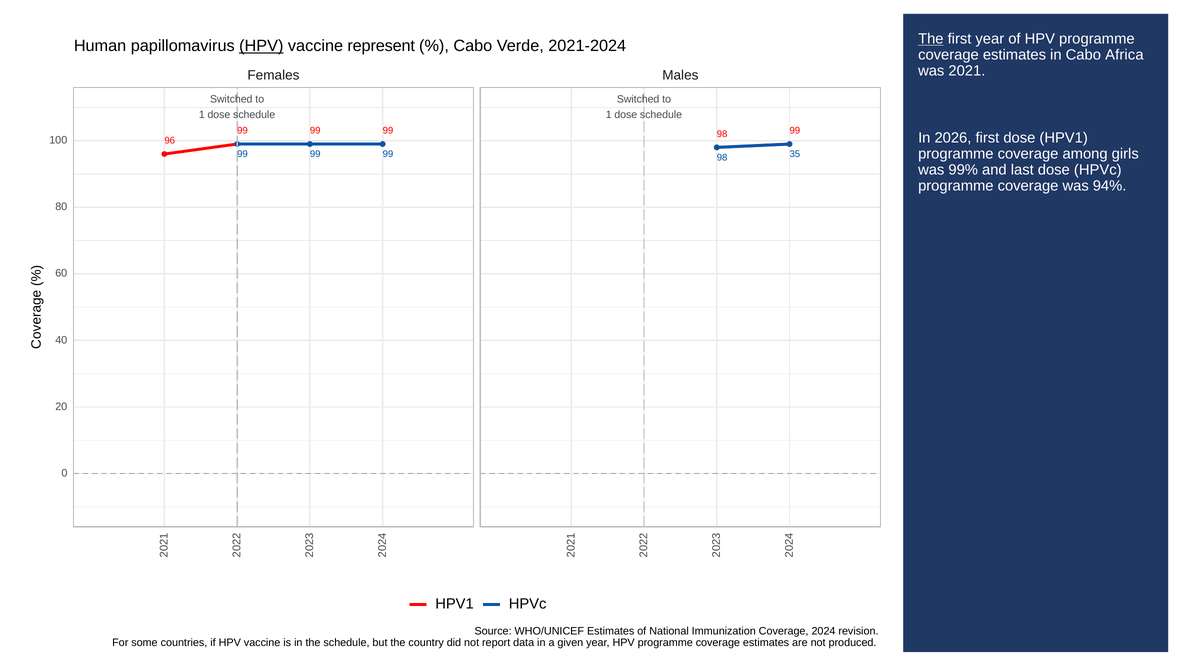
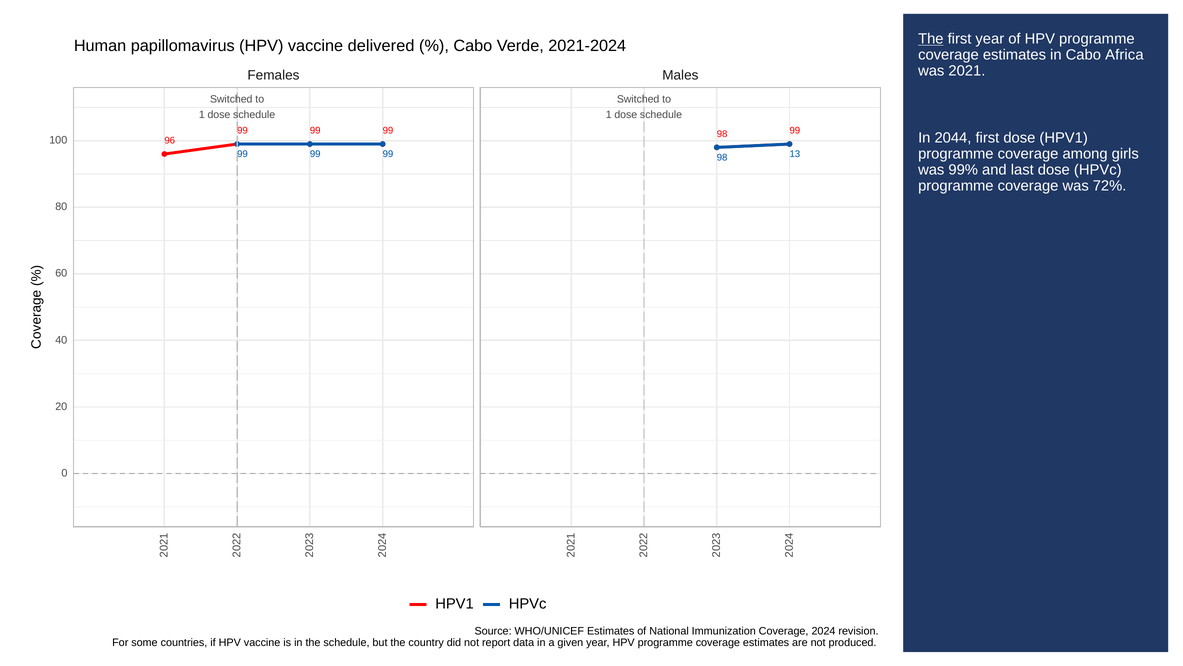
HPV underline: present -> none (261, 46)
represent: represent -> delivered (381, 46)
2026: 2026 -> 2044 (953, 138)
35: 35 -> 13 (795, 154)
94%: 94% -> 72% (1110, 186)
